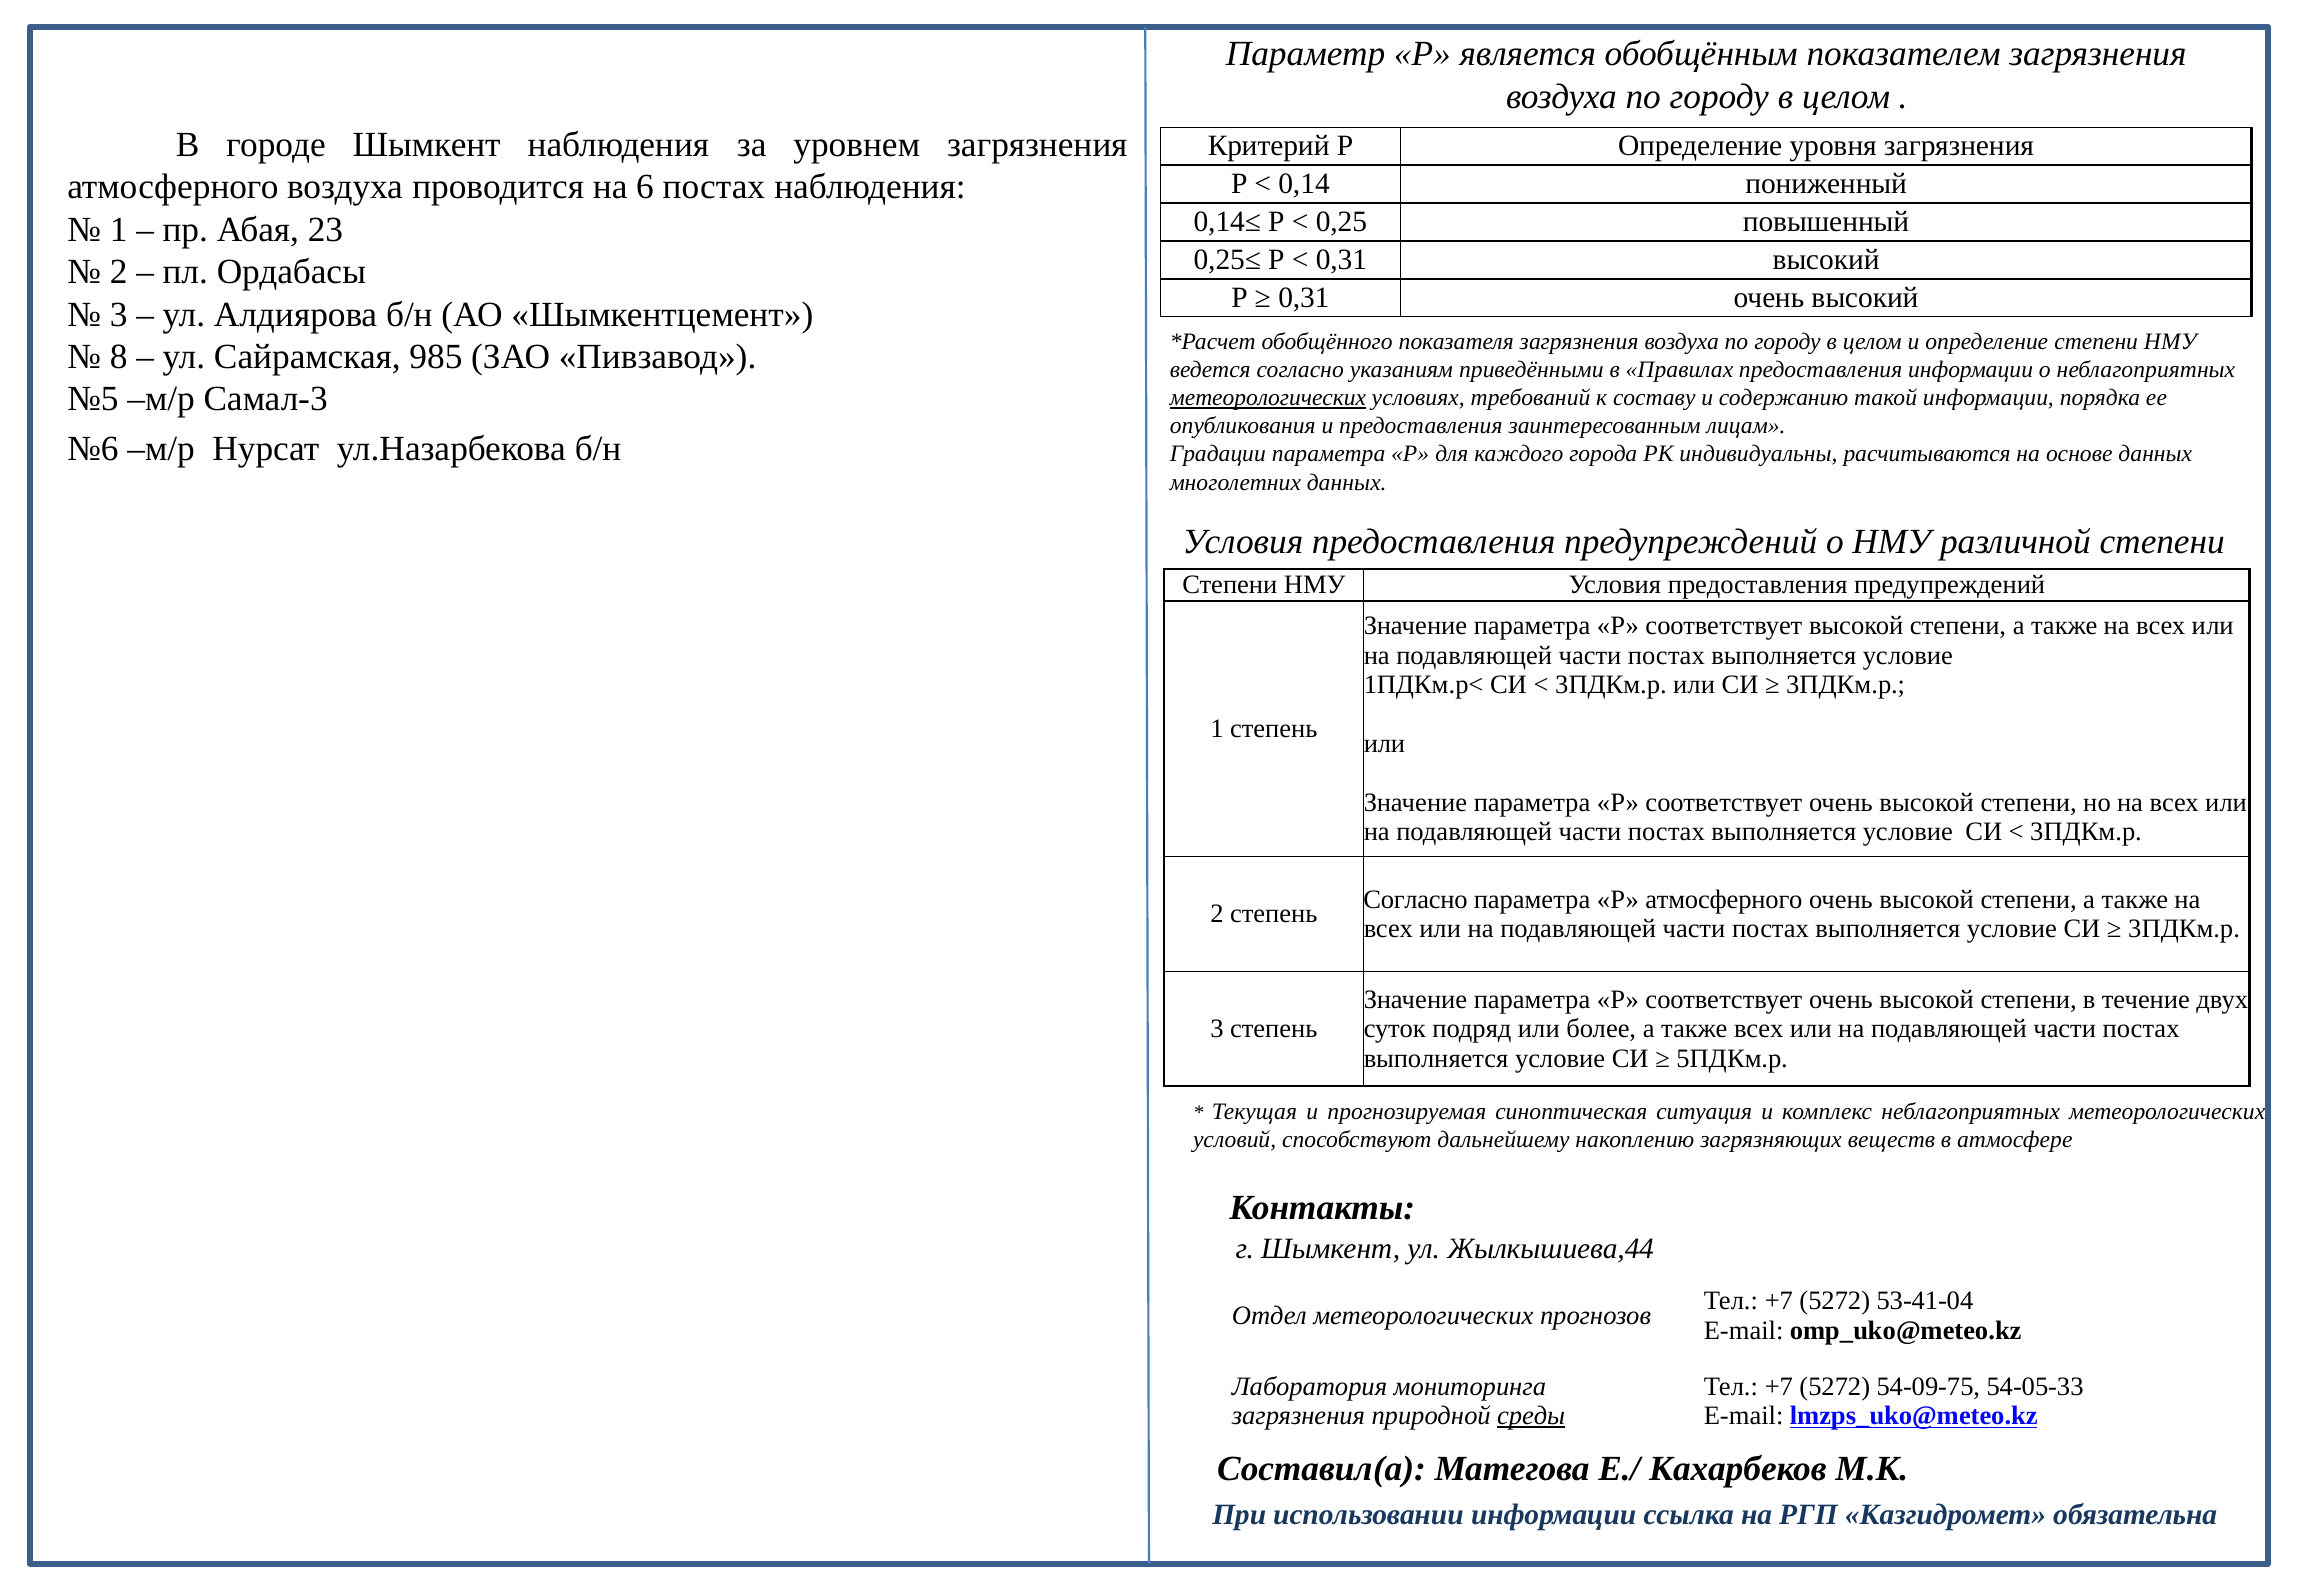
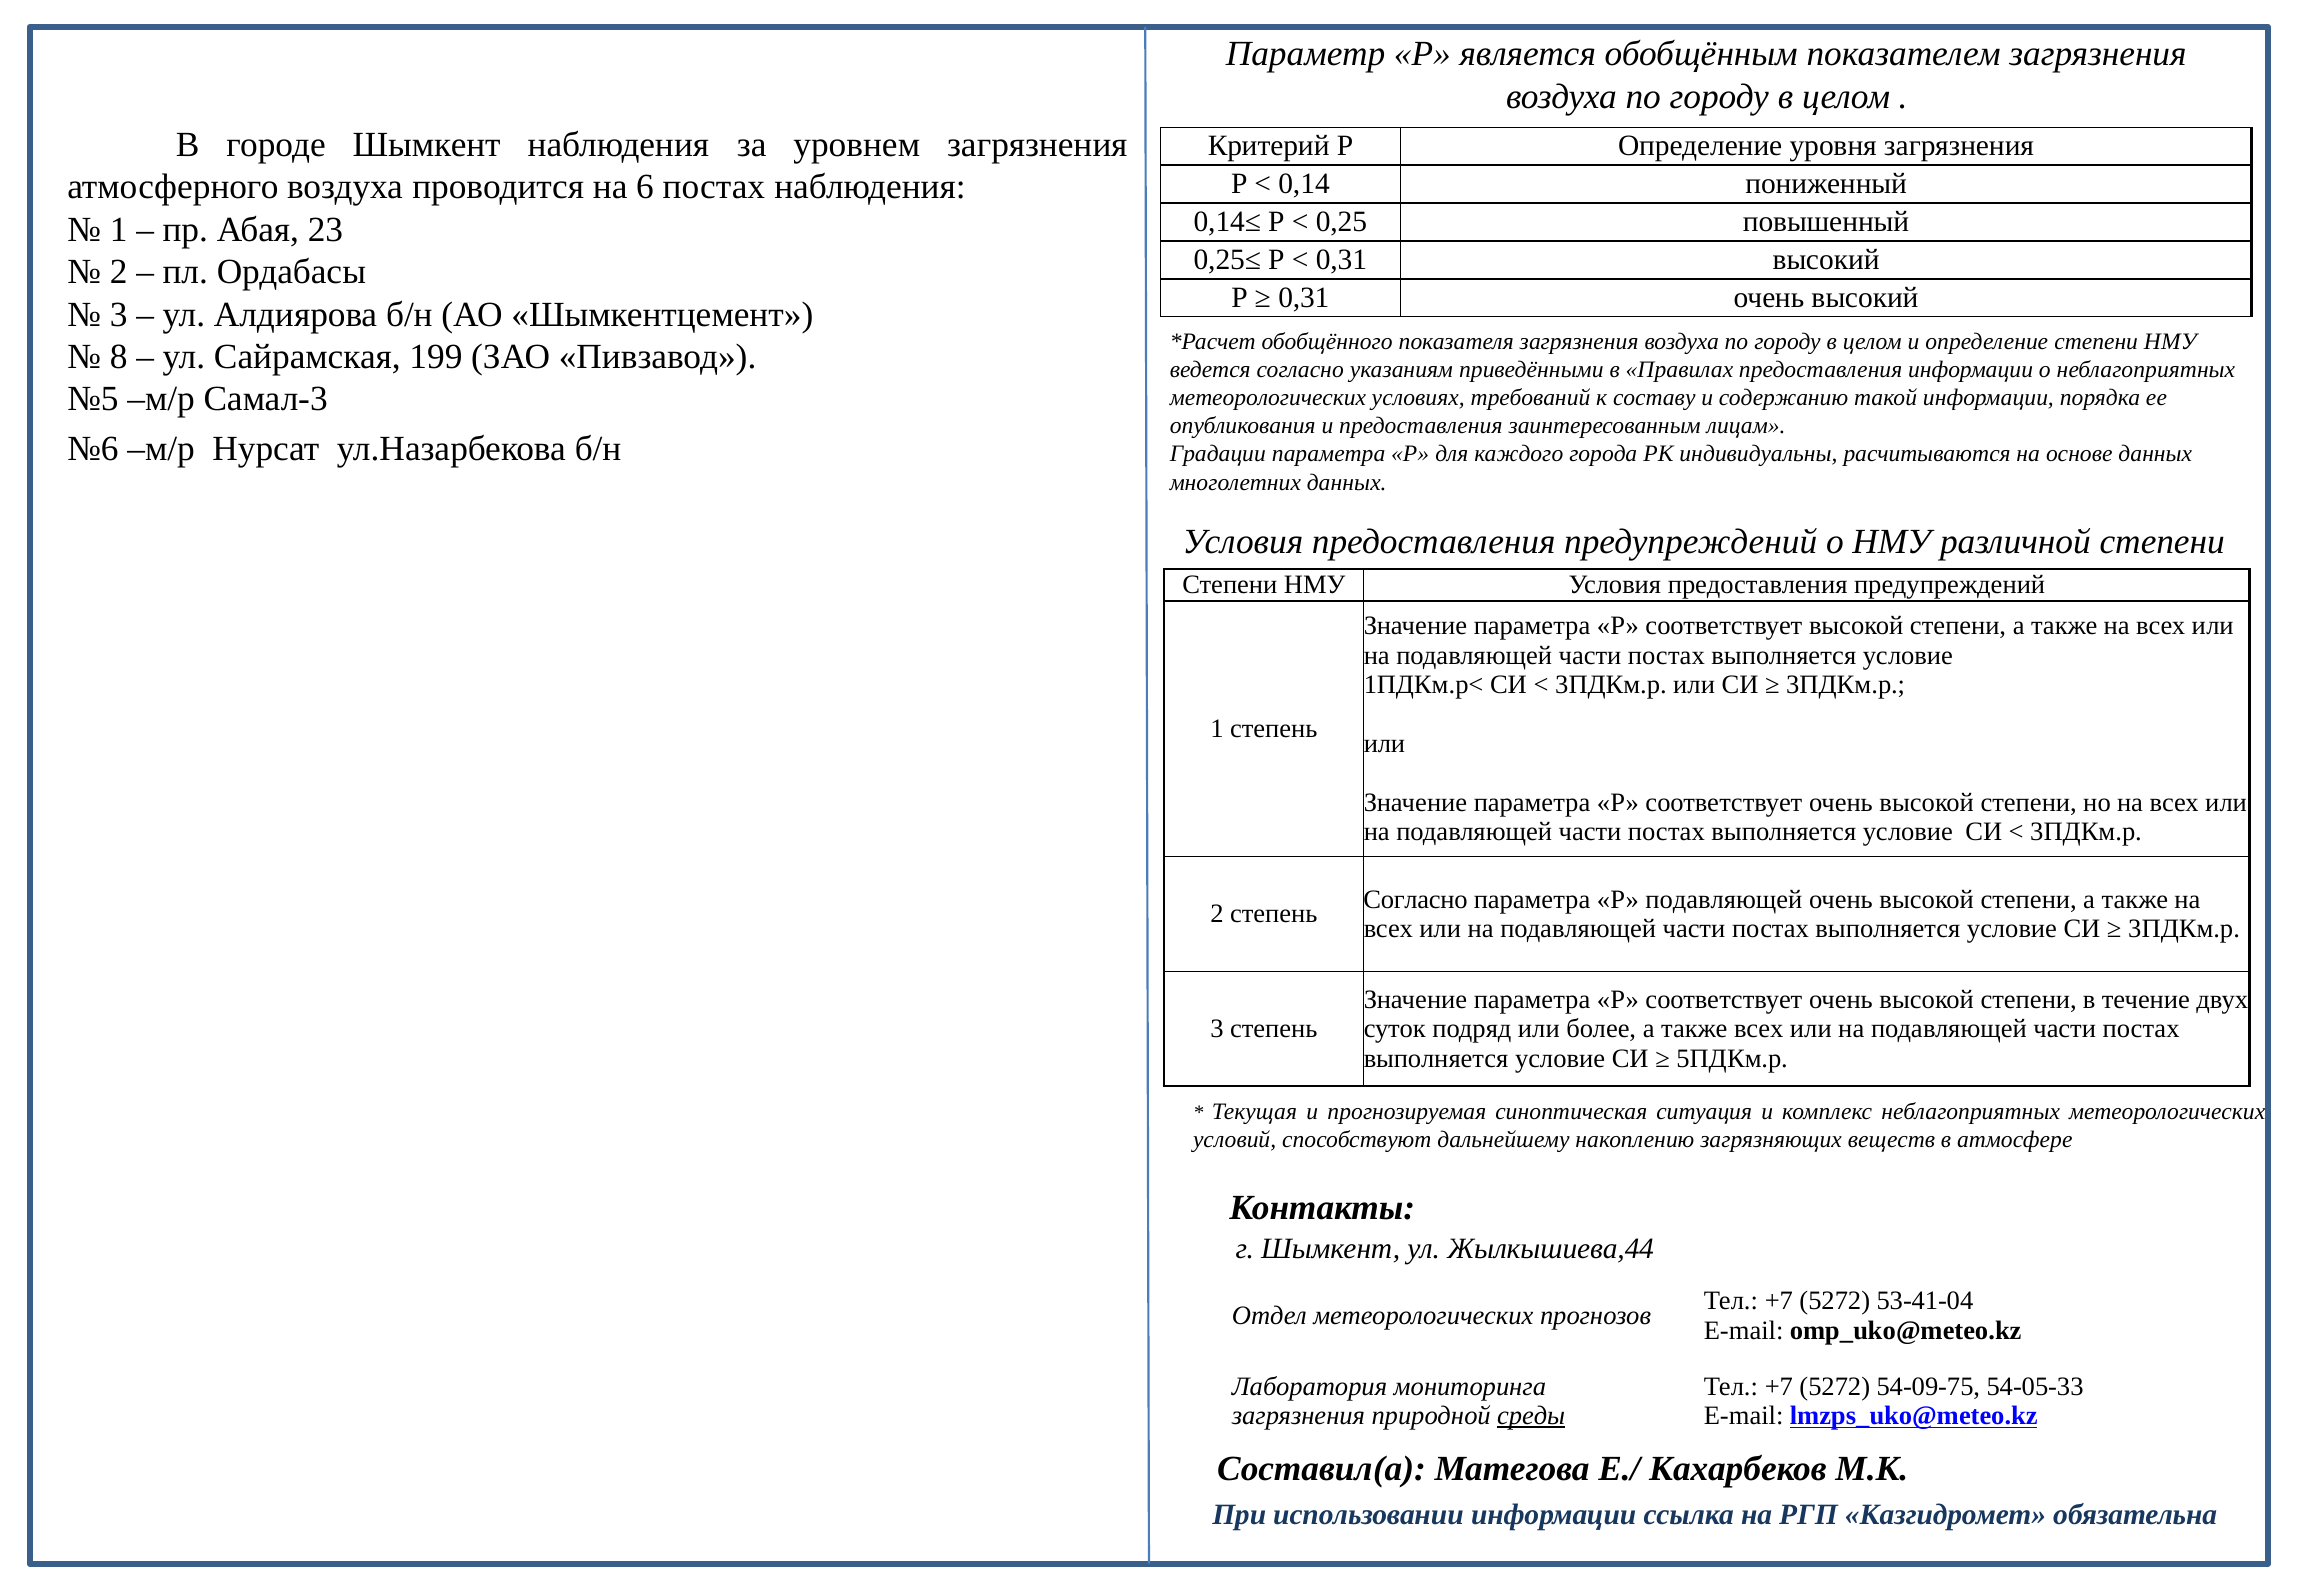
985: 985 -> 199 (436, 357)
метеорологических underline: present -> none (1268, 398)
Р атмосферного: атмосферного -> подавляющей (1724, 899)
